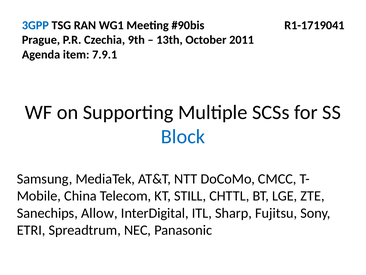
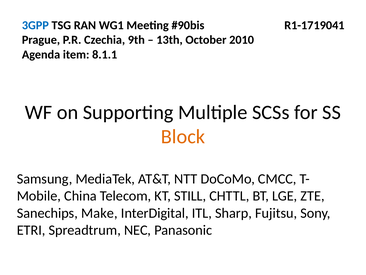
2011: 2011 -> 2010 (242, 40)
7.9.1: 7.9.1 -> 8.1.1 (105, 54)
Block colour: blue -> orange (183, 137)
Allow: Allow -> Make (99, 213)
